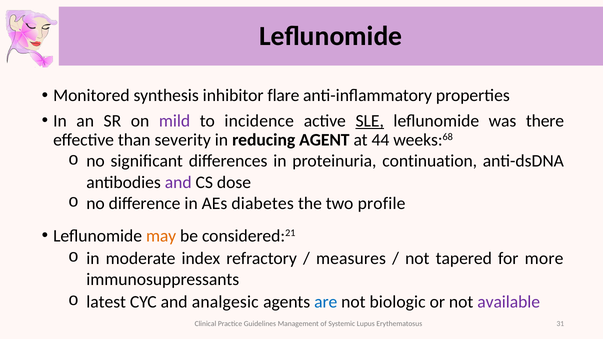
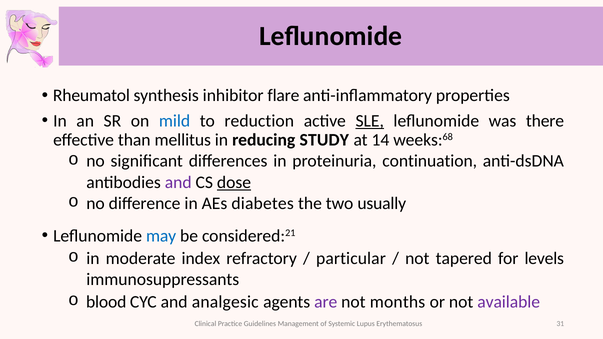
Monitored: Monitored -> Rheumatol (91, 96)
mild colour: purple -> blue (175, 121)
incidence: incidence -> reduction (259, 121)
severity: severity -> mellitus (183, 140)
AGENT: AGENT -> STUDY (324, 140)
44: 44 -> 14 (380, 140)
dose underline: none -> present (234, 182)
profile: profile -> usually (382, 203)
may colour: orange -> blue (161, 236)
measures: measures -> particular (351, 259)
more: more -> levels (544, 259)
latest: latest -> blood (106, 302)
are colour: blue -> purple (326, 302)
biologic: biologic -> months (398, 302)
